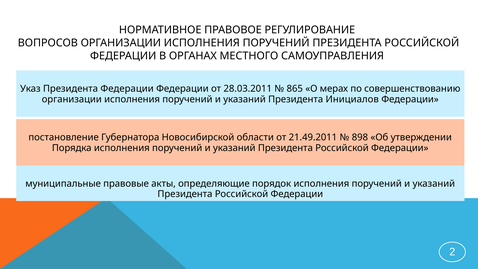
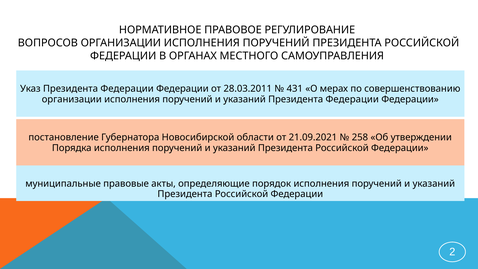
865: 865 -> 431 (295, 89)
указаний Президента Инициалов: Инициалов -> Федерации (352, 99)
21.49.2011: 21.49.2011 -> 21.09.2021 (313, 137)
898: 898 -> 258 (360, 137)
